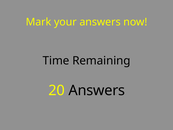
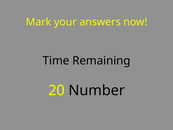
20 Answers: Answers -> Number (97, 90)
